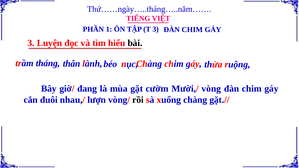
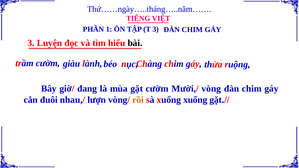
trầm tháng: tháng -> cườm (48, 63)
thân: thân -> giàu (71, 64)
rồi colour: black -> orange (138, 100)
xuống chàng: chàng -> xuống (195, 100)
